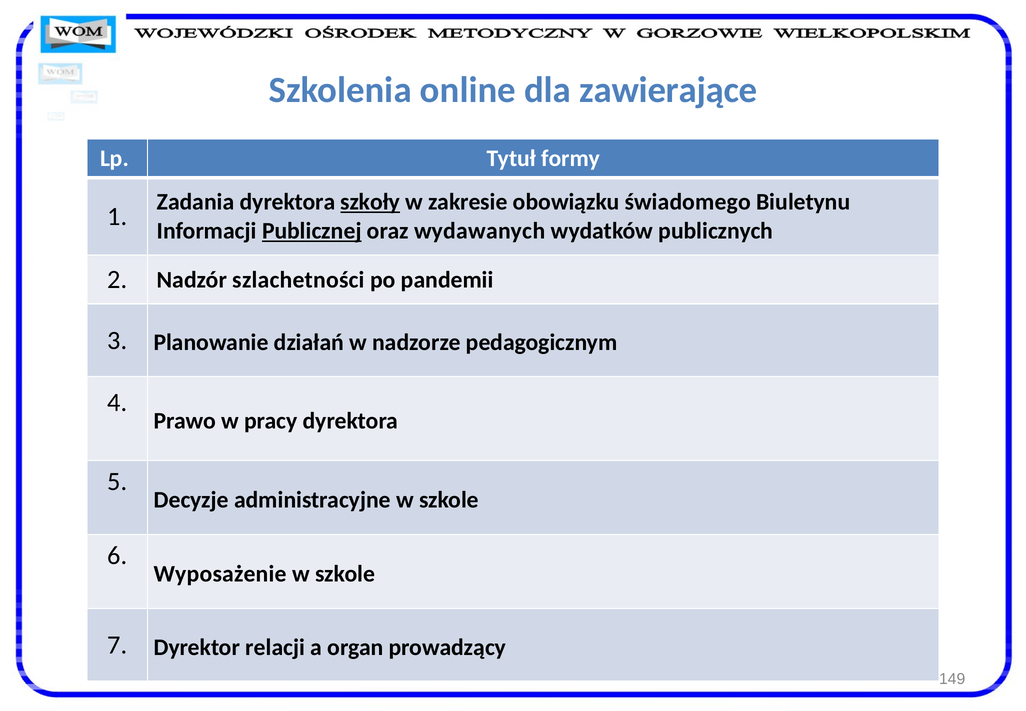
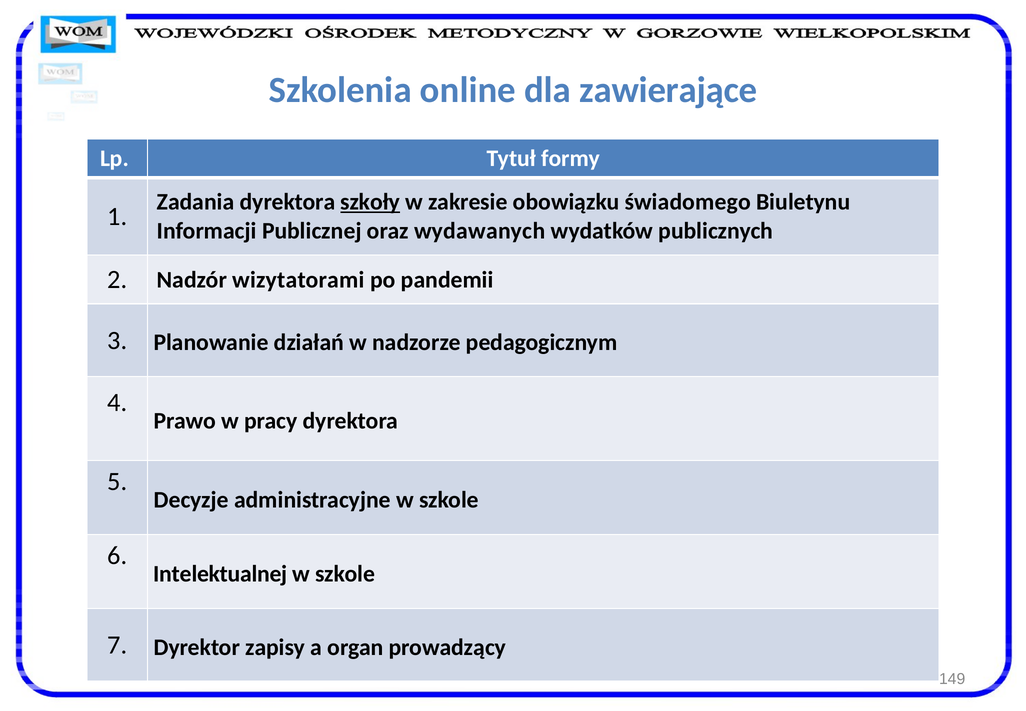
Publicznej underline: present -> none (312, 231)
szlachetności: szlachetności -> wizytatorami (299, 279)
Wyposażenie: Wyposażenie -> Intelektualnej (220, 573)
relacji: relacji -> zapisy (275, 647)
